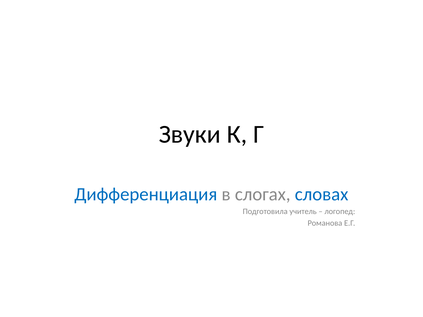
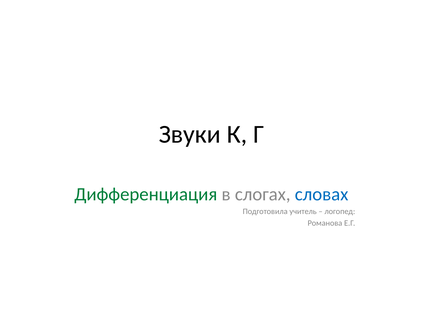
Дифференциация colour: blue -> green (146, 194)
